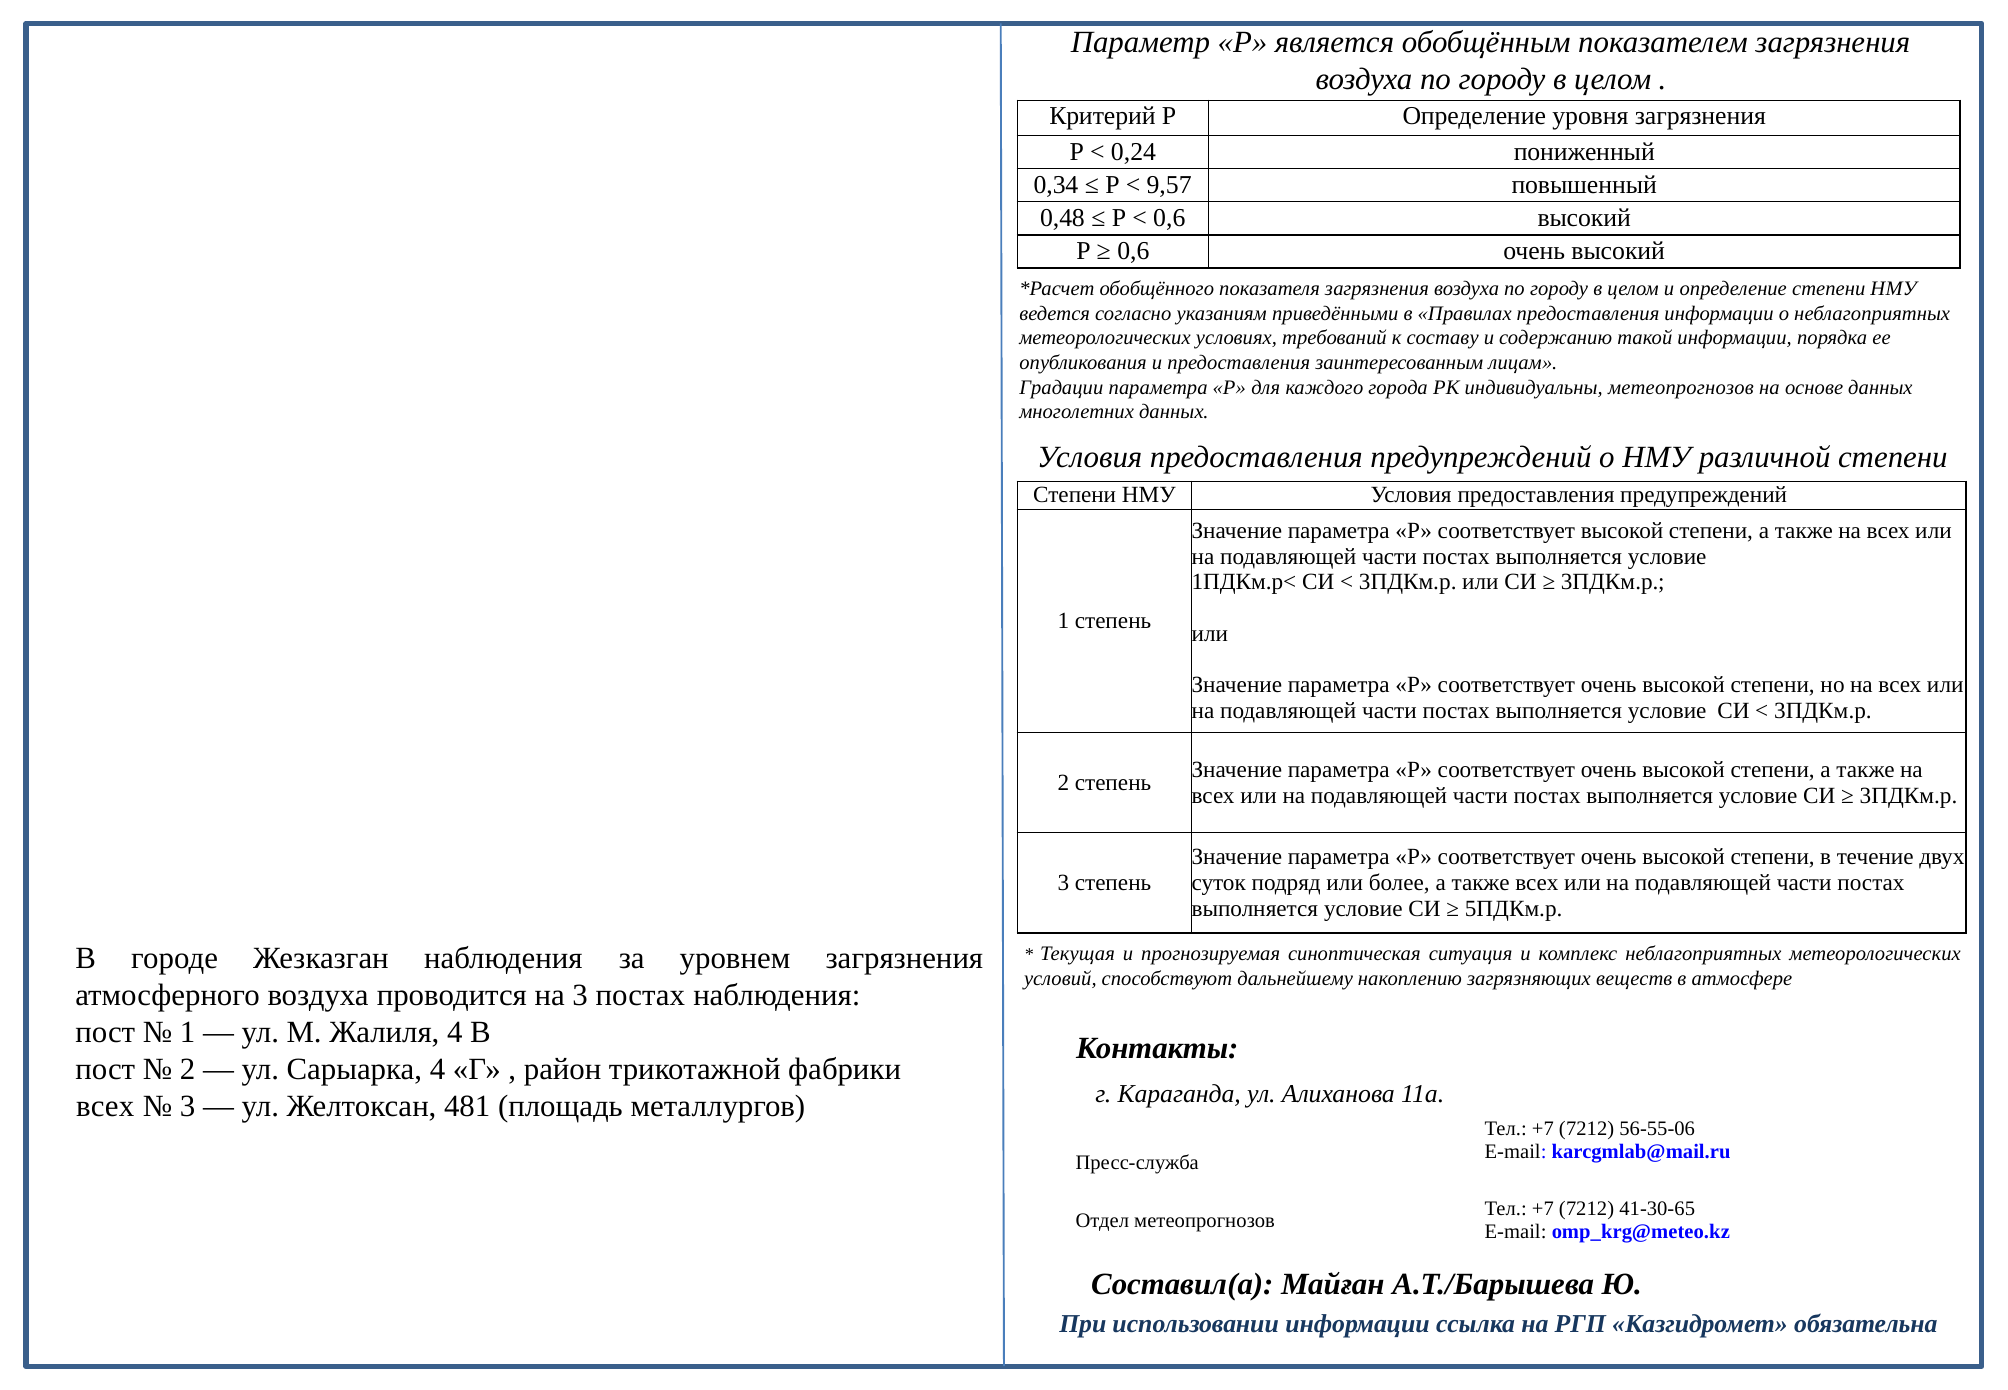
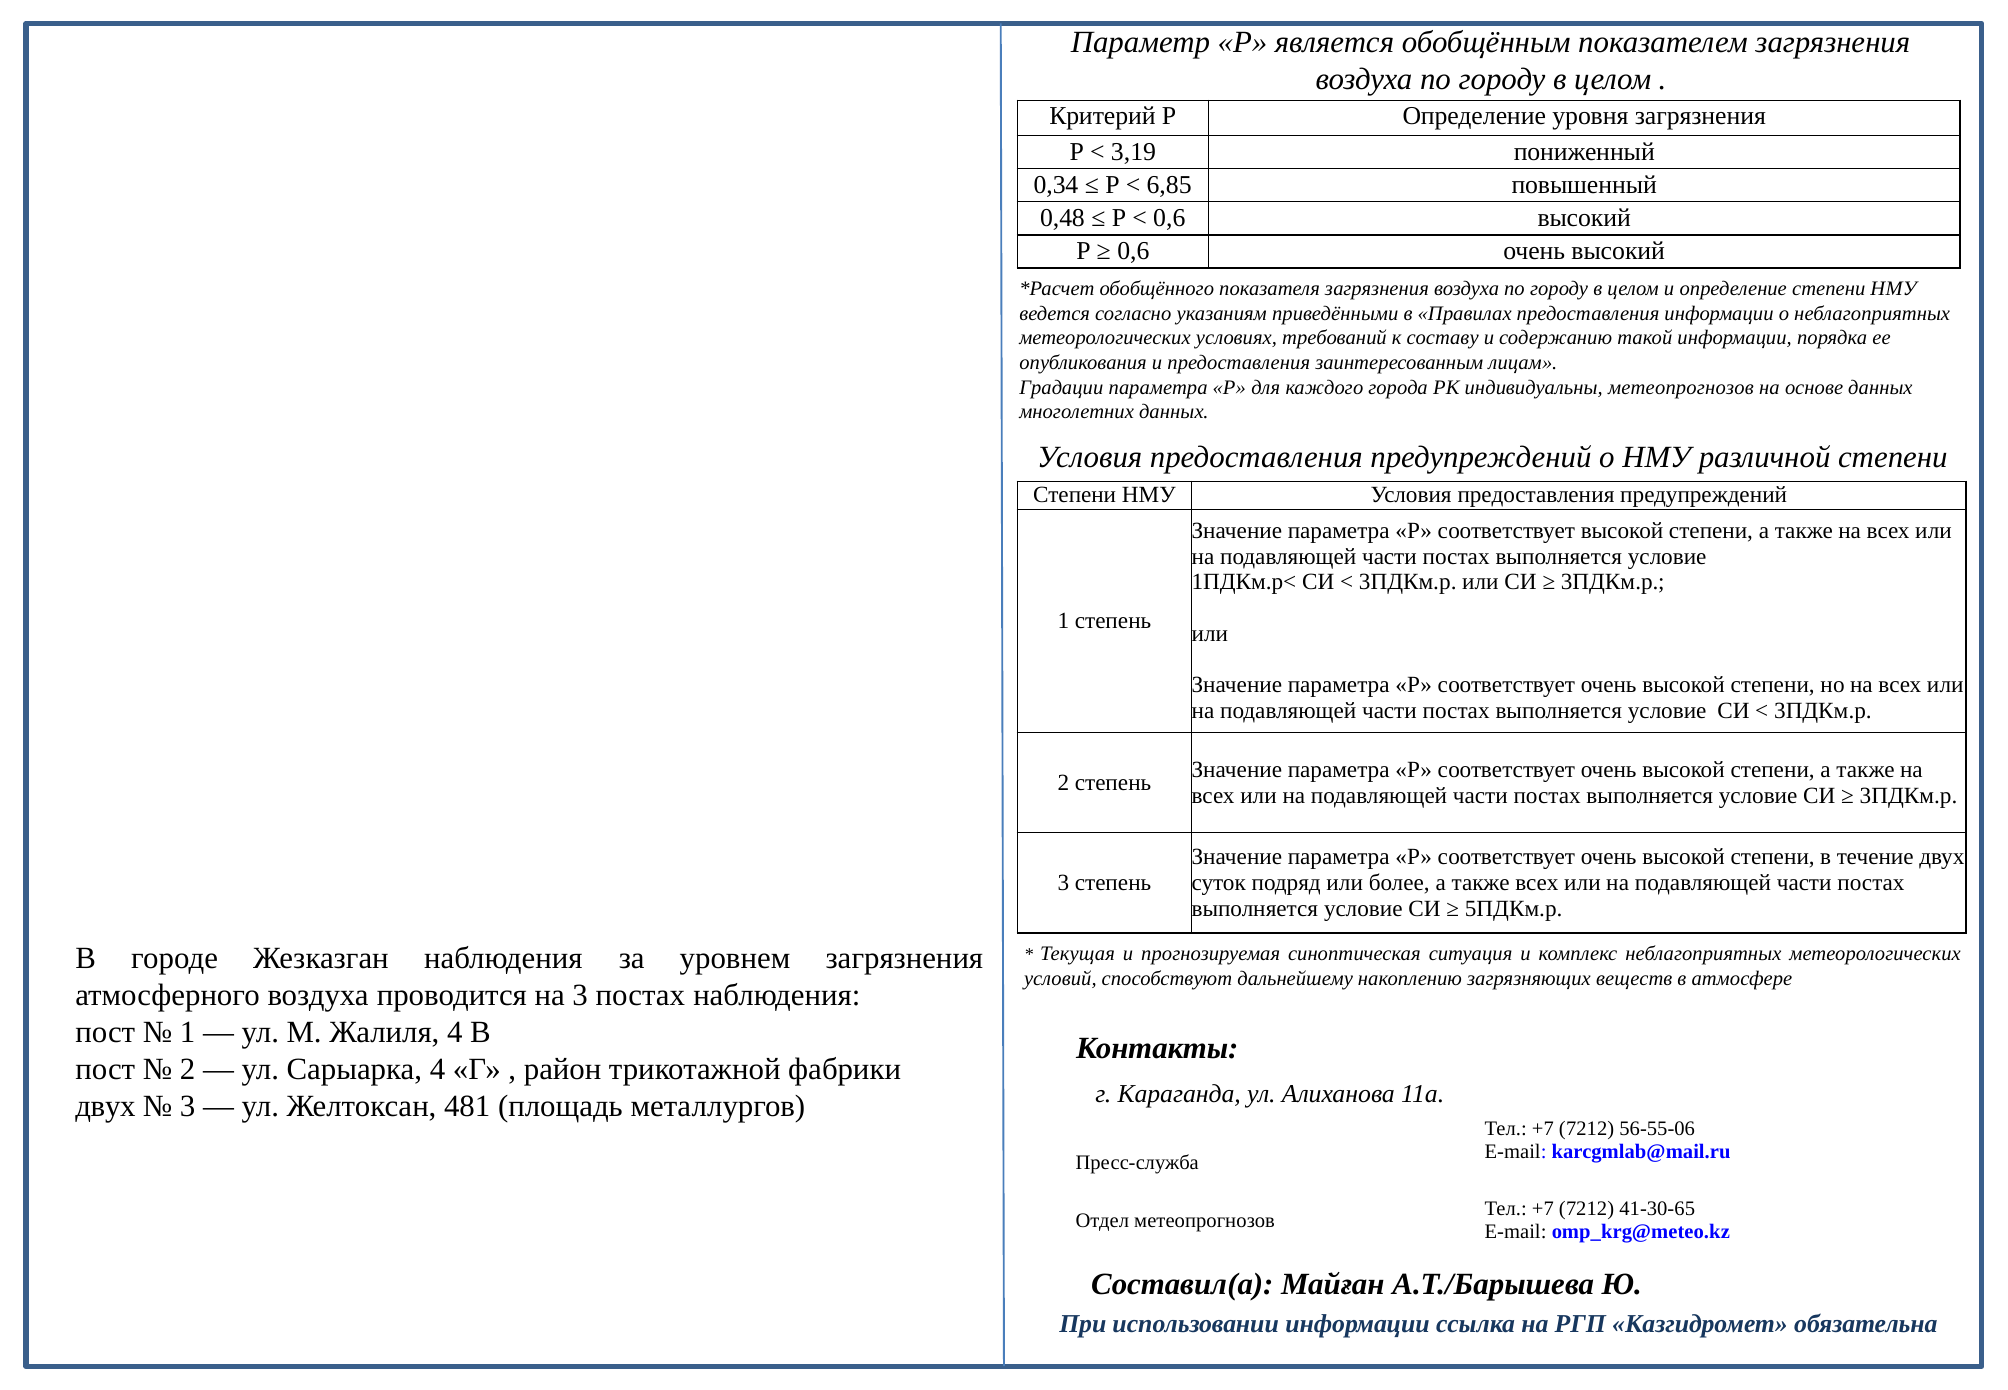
0,24: 0,24 -> 3,19 (1134, 152)
9,57: 9,57 -> 6,85 (1169, 185)
всех: всех -> двух (105, 1107)
